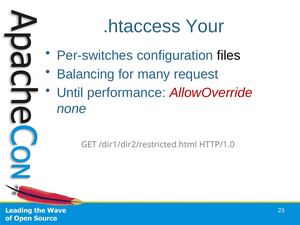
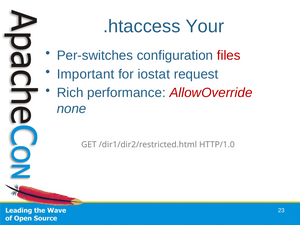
files colour: black -> red (229, 55)
Balancing: Balancing -> Important (86, 74)
many: many -> iostat (154, 74)
Until: Until -> Rich (70, 93)
